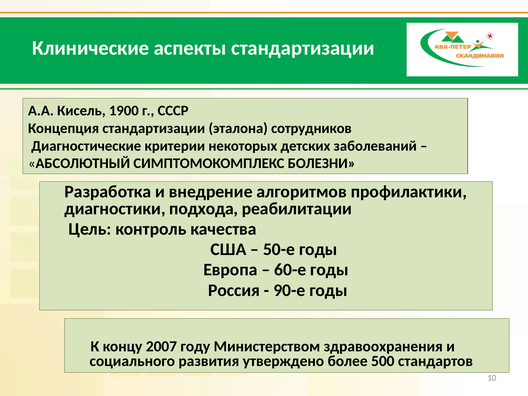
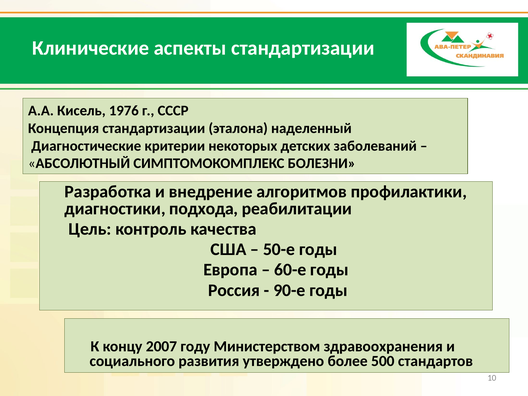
1900: 1900 -> 1976 (124, 111)
сотрудников: сотрудников -> наделенный (311, 128)
